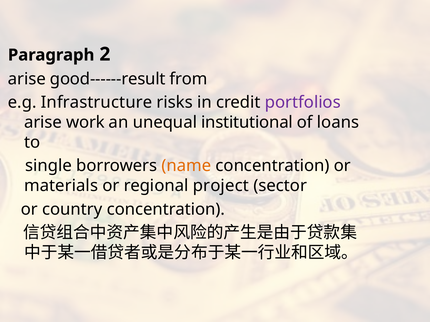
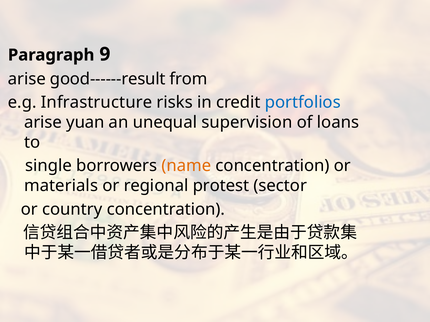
2: 2 -> 9 (105, 54)
portfolios colour: purple -> blue (303, 102)
work: work -> yuan (85, 122)
institutional: institutional -> supervision (247, 122)
project: project -> protest (221, 186)
